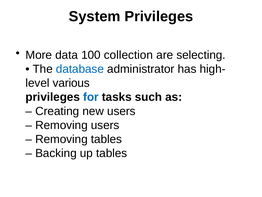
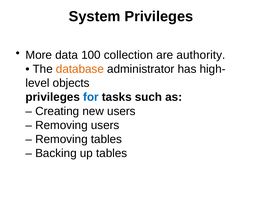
selecting: selecting -> authority (201, 55)
database colour: blue -> orange (80, 69)
various: various -> objects (71, 83)
